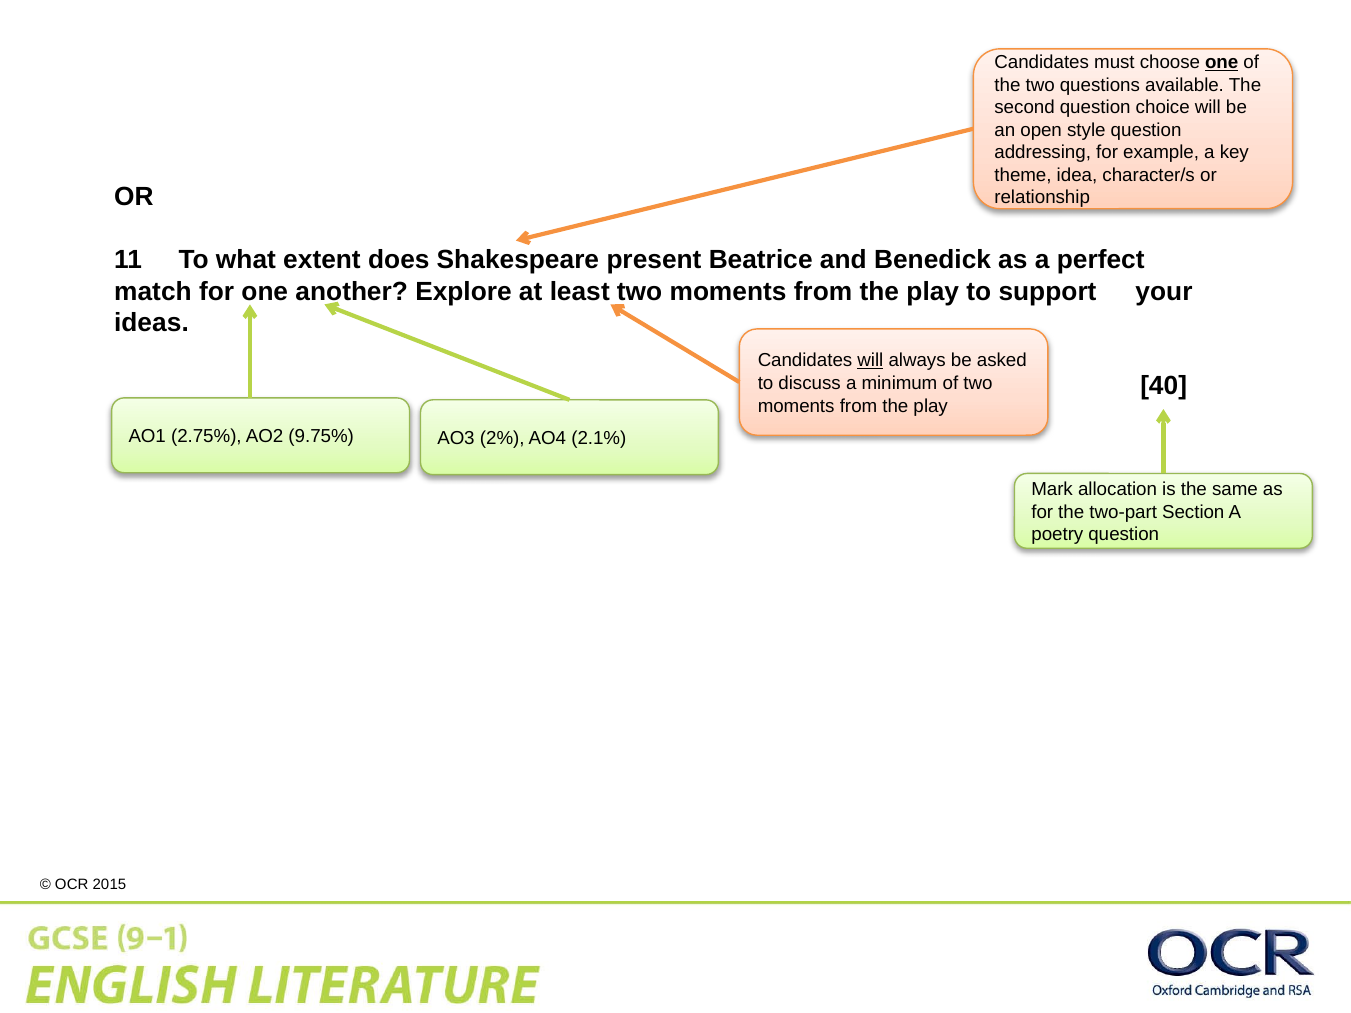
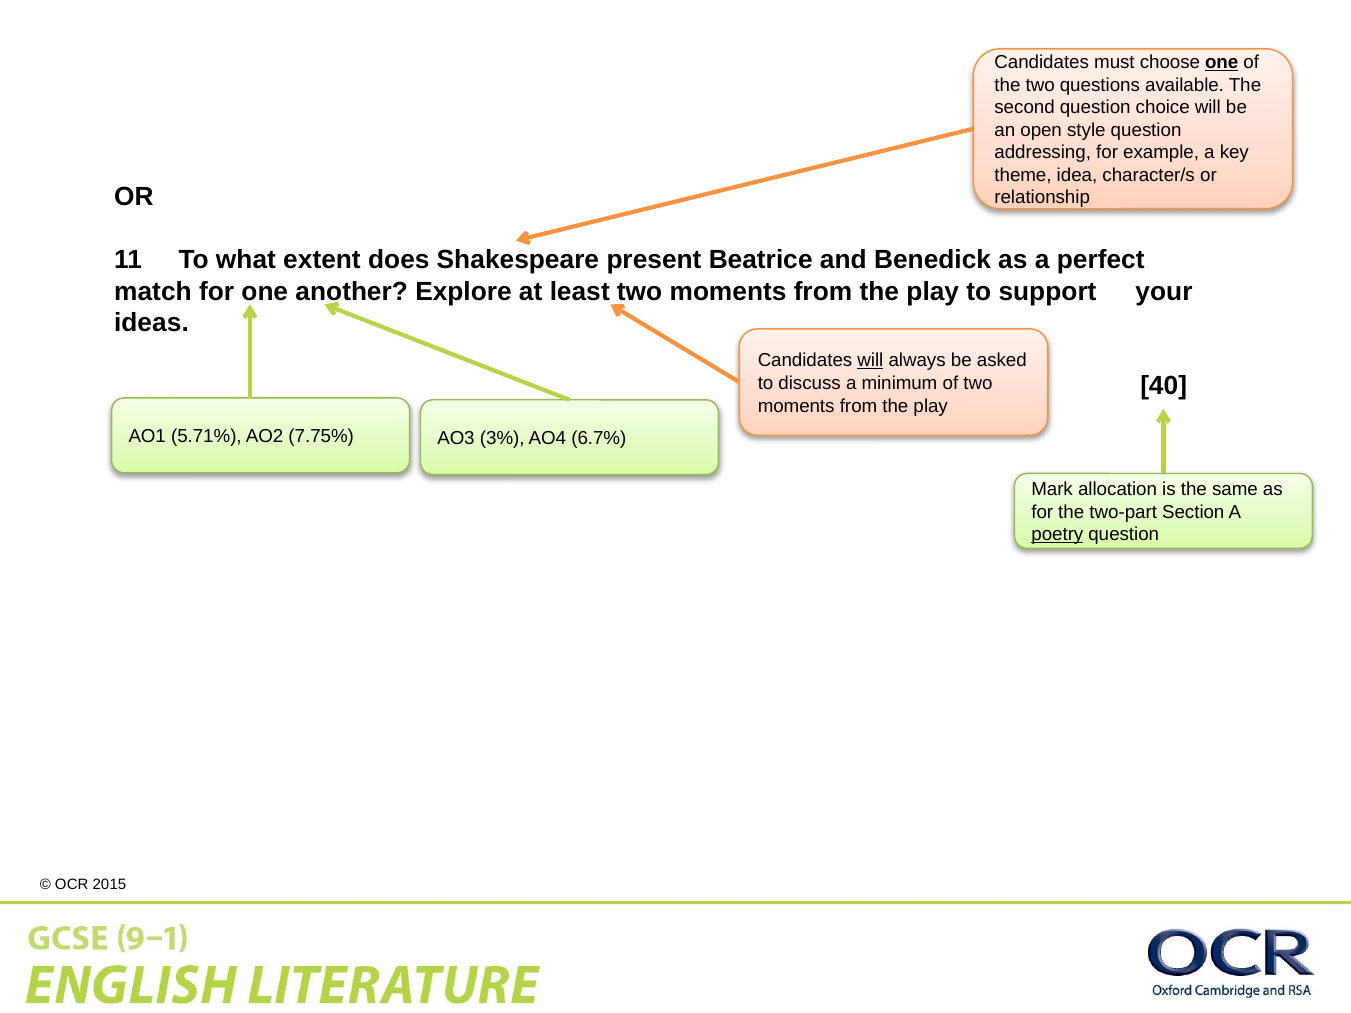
2.75%: 2.75% -> 5.71% (206, 437)
9.75%: 9.75% -> 7.75% (321, 437)
2%: 2% -> 3% (502, 439)
2.1%: 2.1% -> 6.7% (599, 439)
poetry underline: none -> present (1057, 535)
